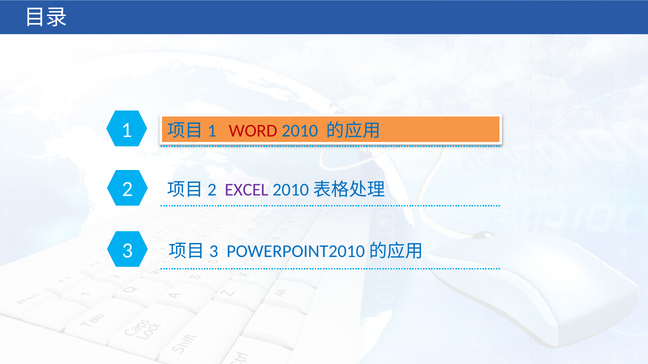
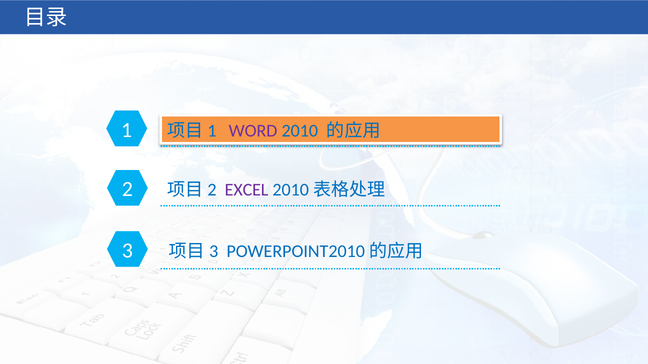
WORD colour: red -> purple (253, 131)
